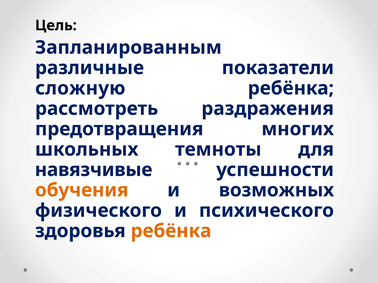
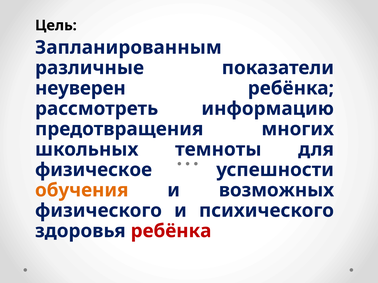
сложную: сложную -> неуверен (80, 88)
раздражения: раздражения -> информацию (268, 109)
навязчивые: навязчивые -> физическое (94, 170)
ребёнка colour: orange -> red (171, 231)
